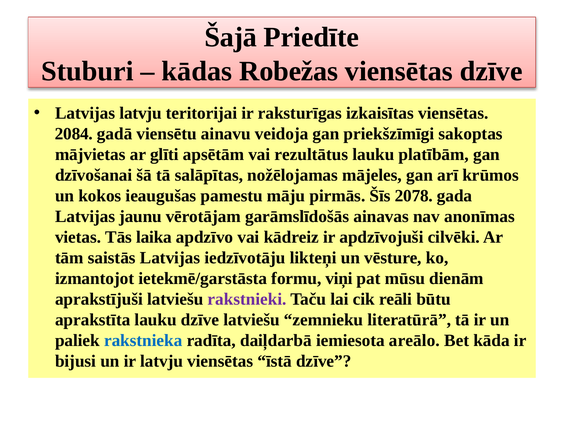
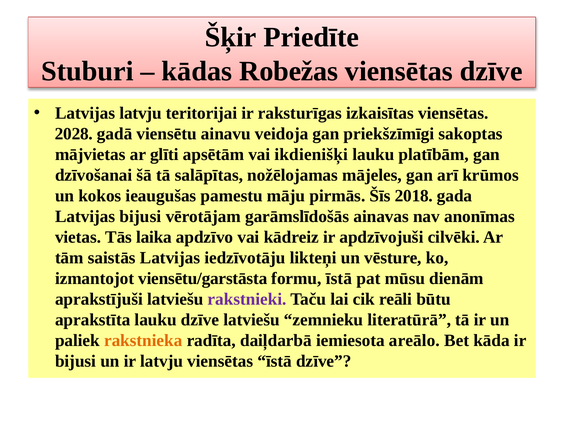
Šajā: Šajā -> Šķir (231, 37)
2084: 2084 -> 2028 (74, 134)
rezultātus: rezultātus -> ikdienišķi (311, 154)
2078: 2078 -> 2018 (414, 196)
Latvijas jaunu: jaunu -> bijusi (140, 216)
ietekmē/garstāsta: ietekmē/garstāsta -> viensētu/garstāsta (203, 278)
formu viņi: viņi -> īstā (339, 278)
rakstnieka colour: blue -> orange (143, 340)
